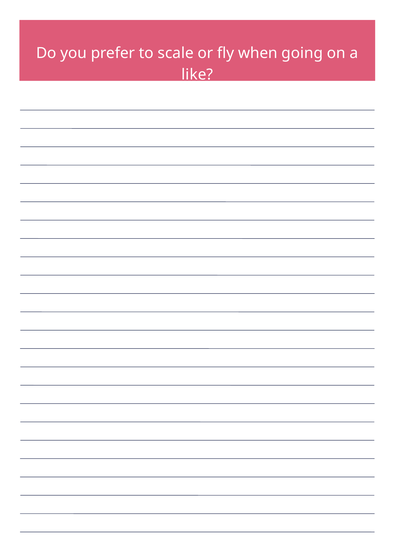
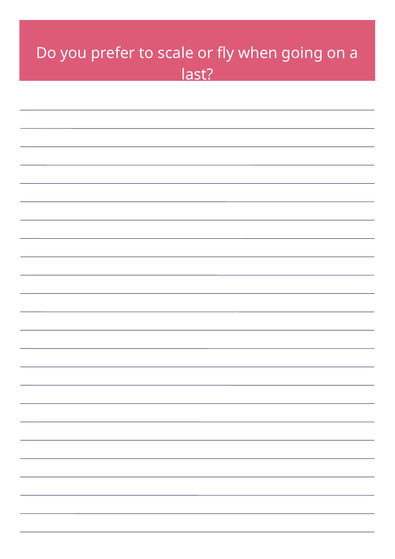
like: like -> last (197, 74)
